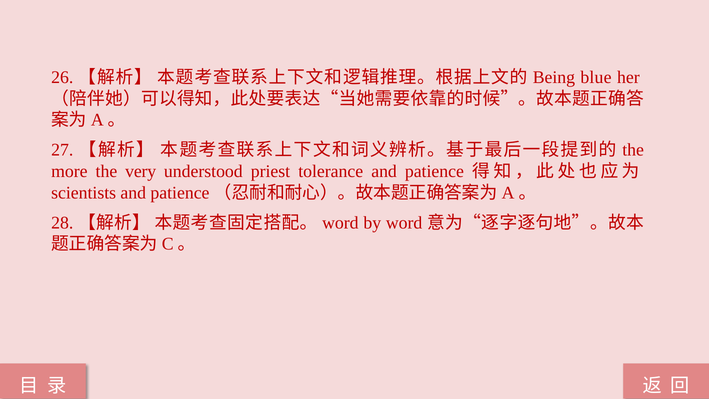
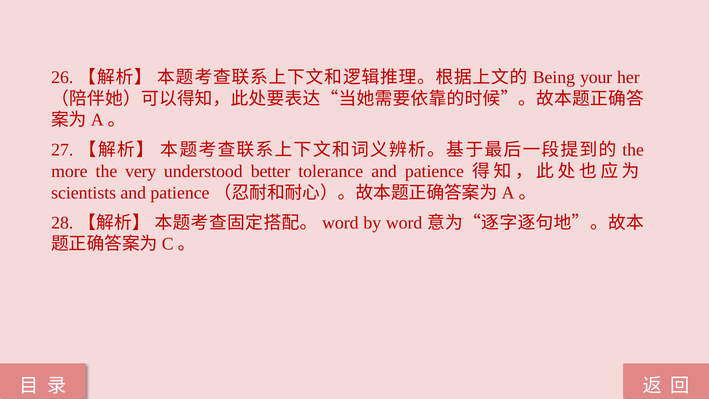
blue: blue -> your (596, 77)
priest: priest -> better (271, 171)
